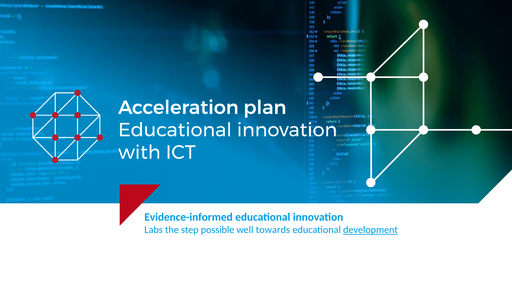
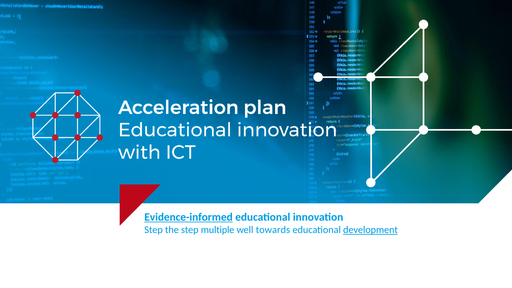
Evidence-informed underline: none -> present (189, 217)
Labs: Labs -> Step (154, 230)
possible: possible -> multiple (218, 230)
